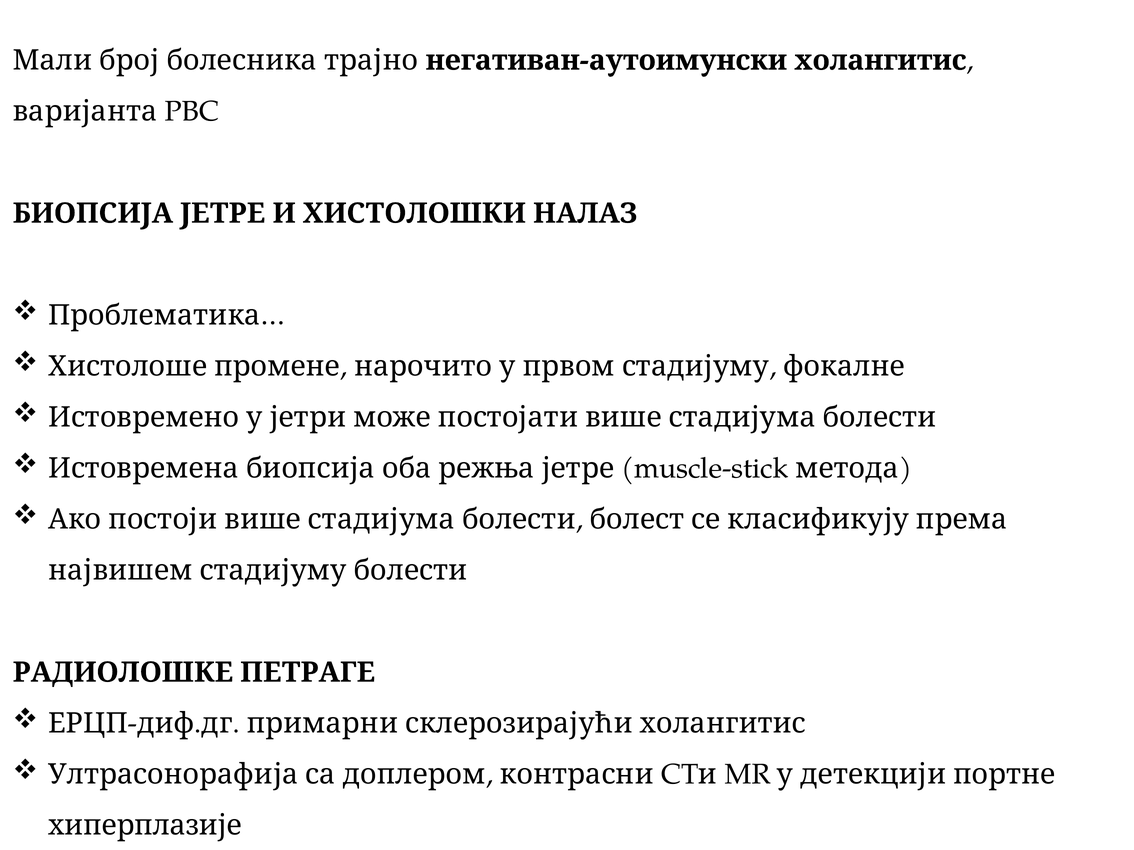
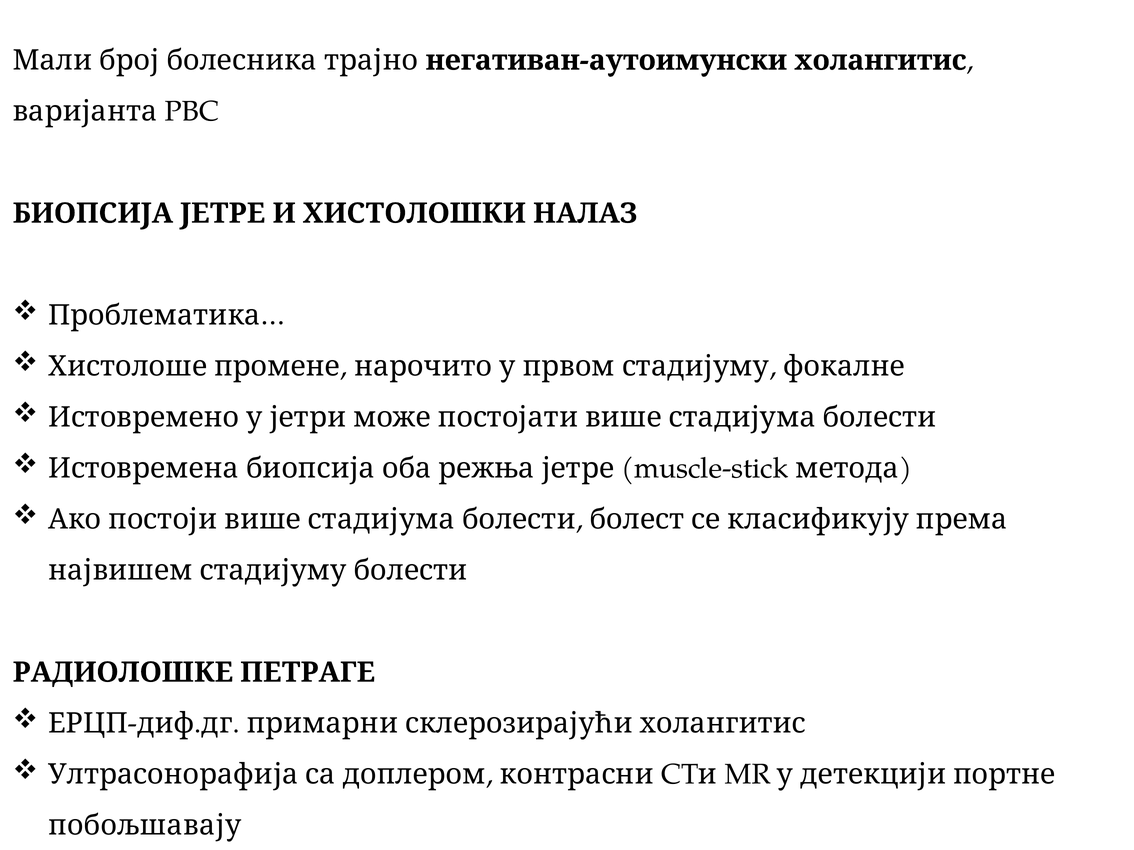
хиперплазије: хиперплазије -> побољшавају (145, 826)
